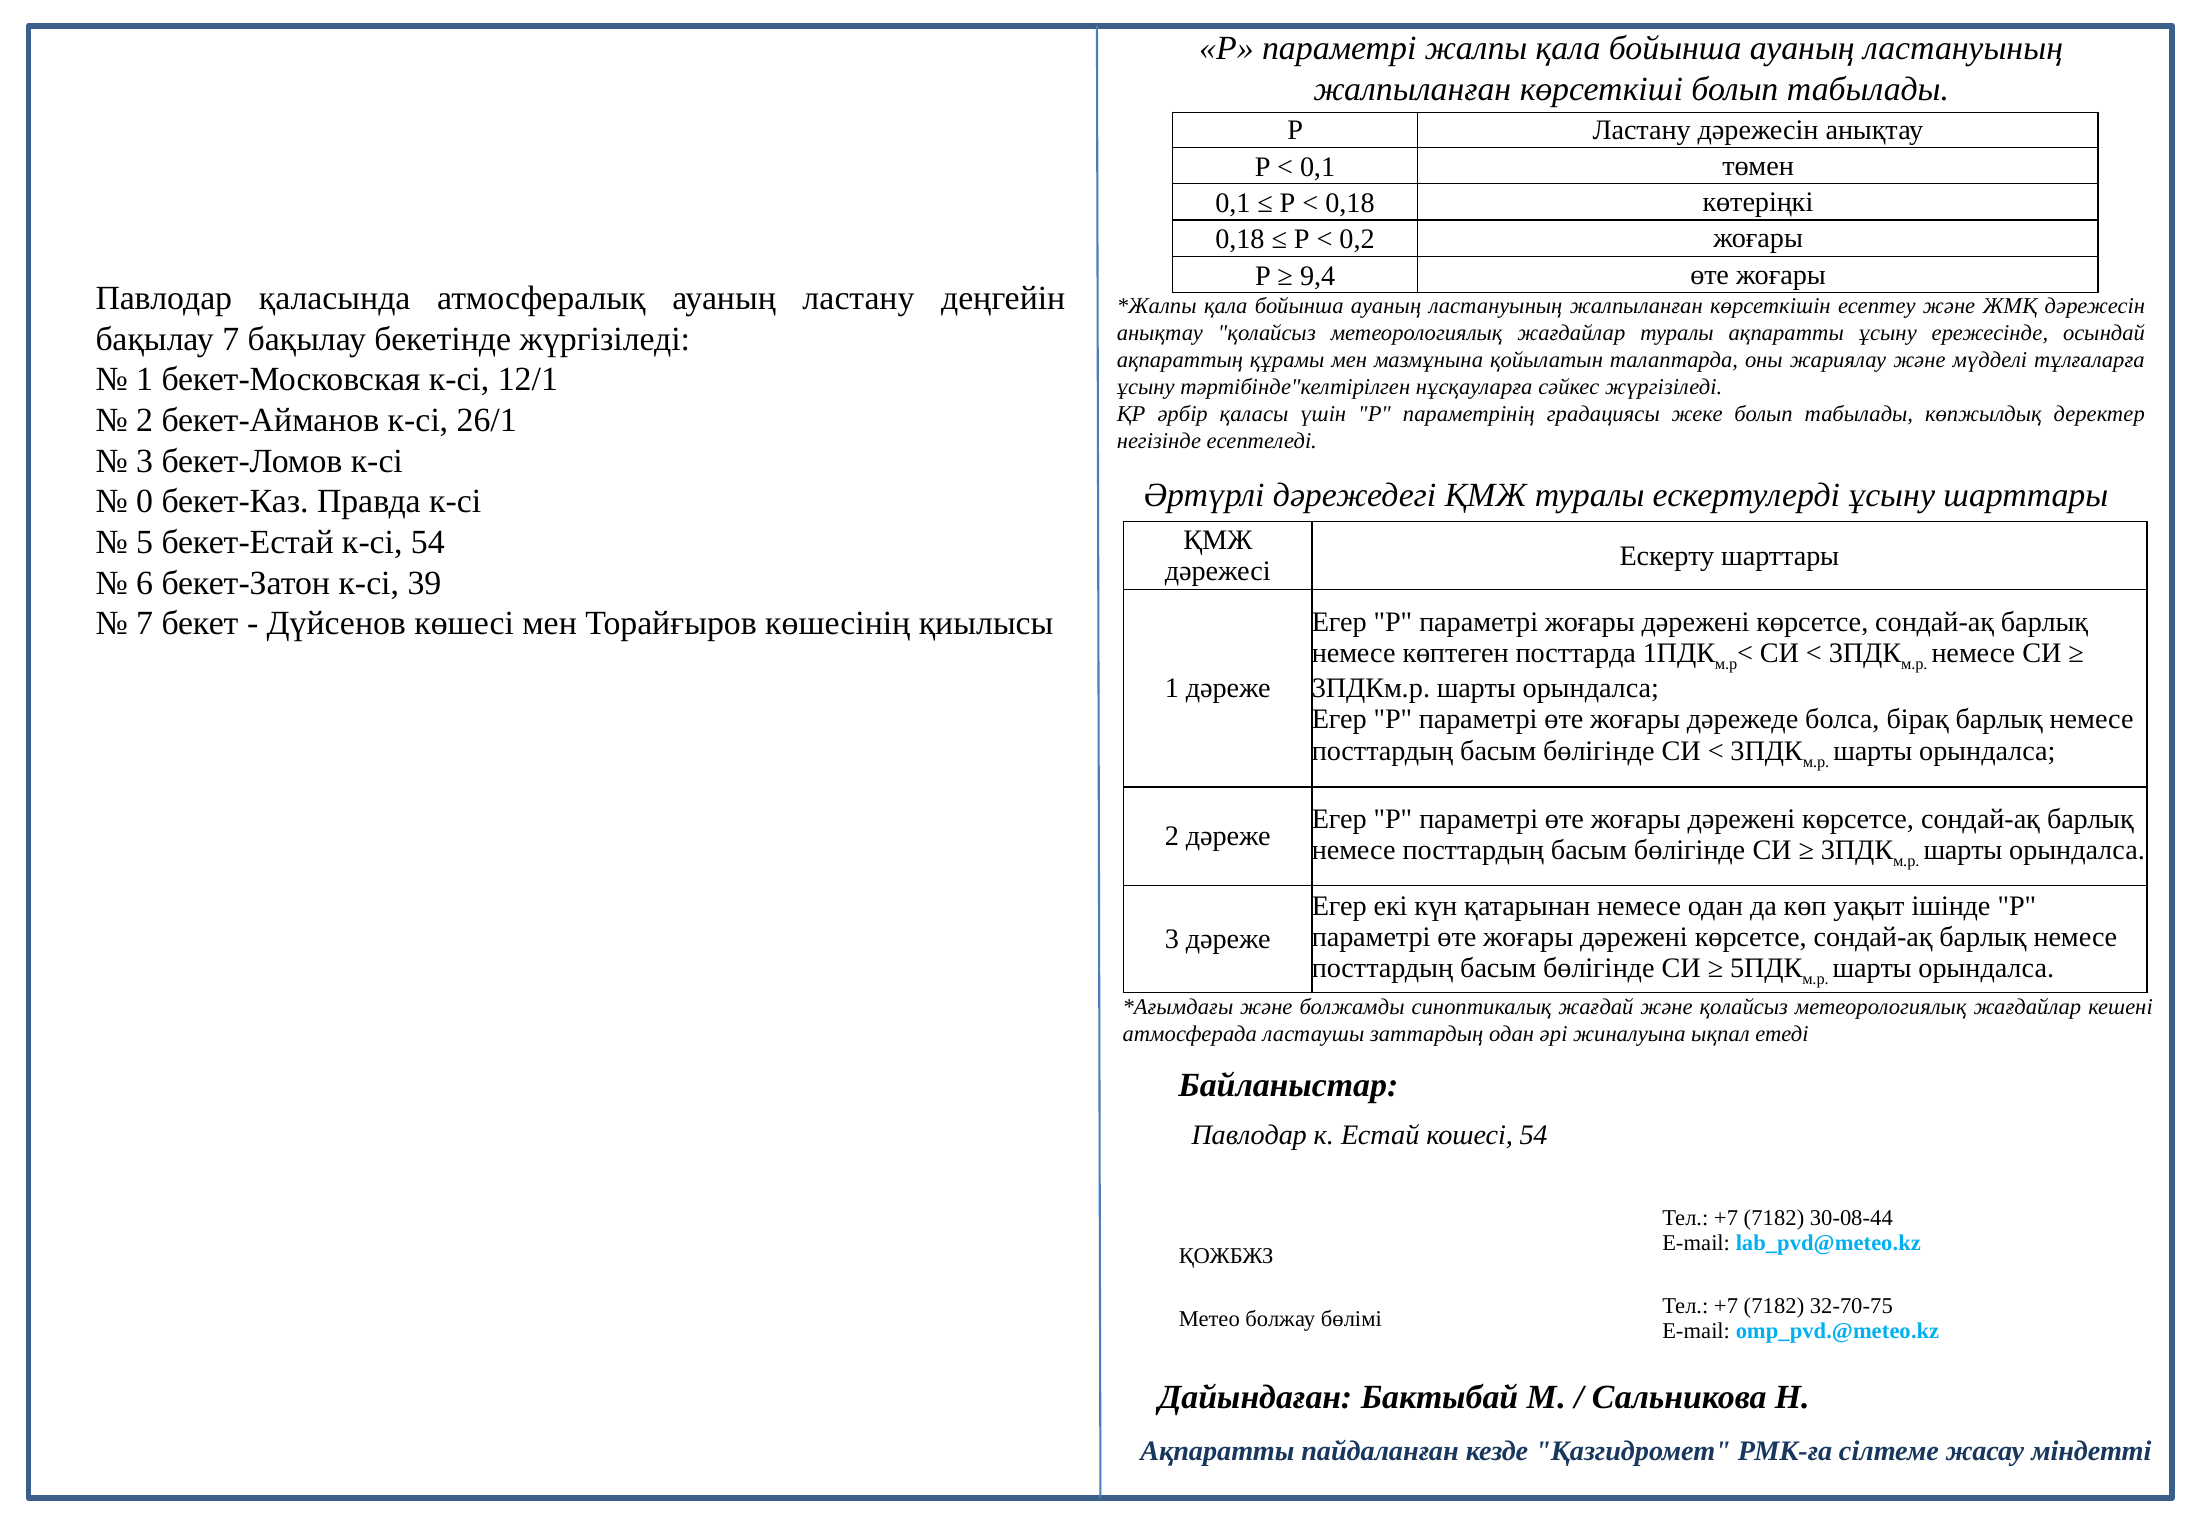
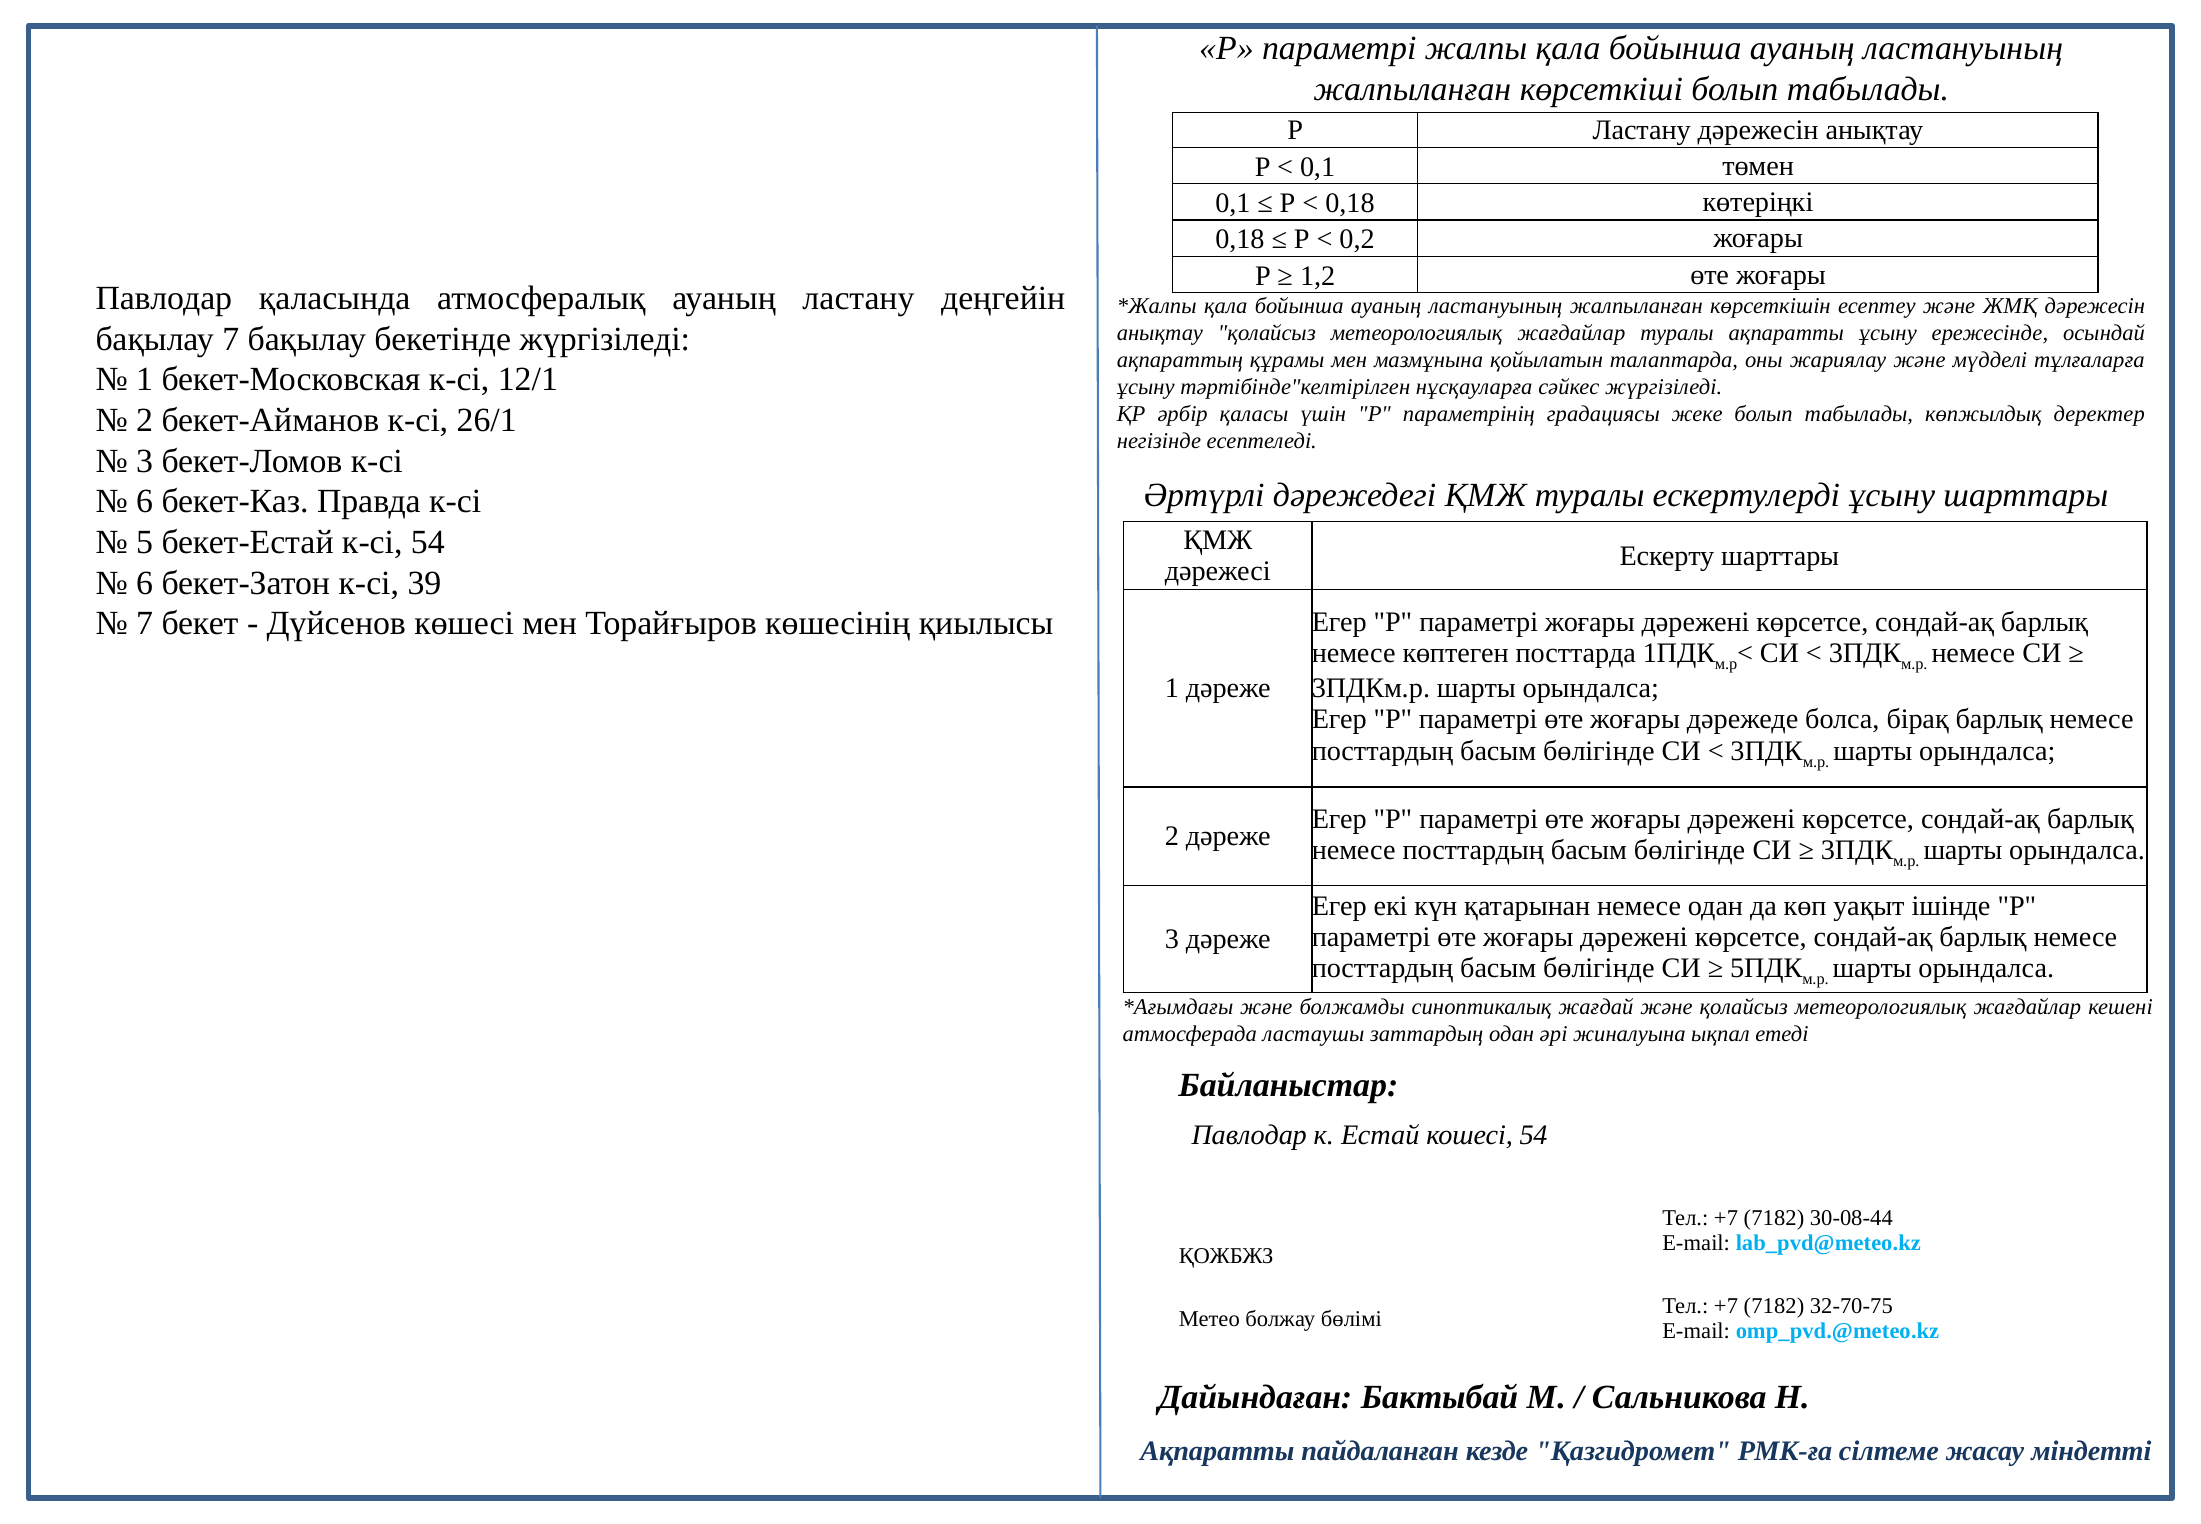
9,4: 9,4 -> 1,2 (1318, 276)
0: 0 -> 6 (145, 502)
